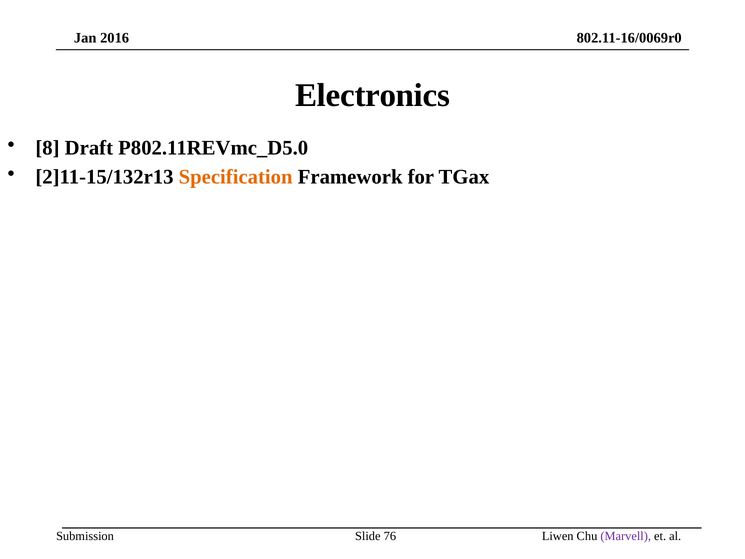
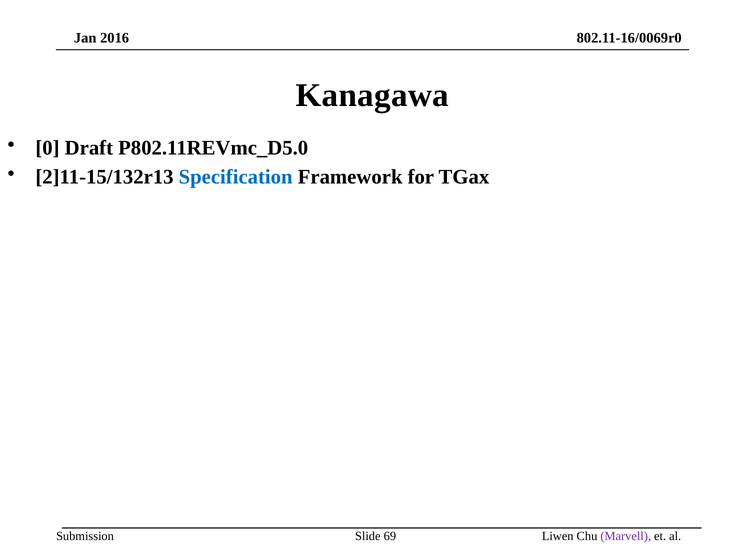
Electronics: Electronics -> Kanagawa (372, 95)
8: 8 -> 0 (48, 148)
Specification colour: orange -> blue (236, 177)
76: 76 -> 69 (390, 536)
